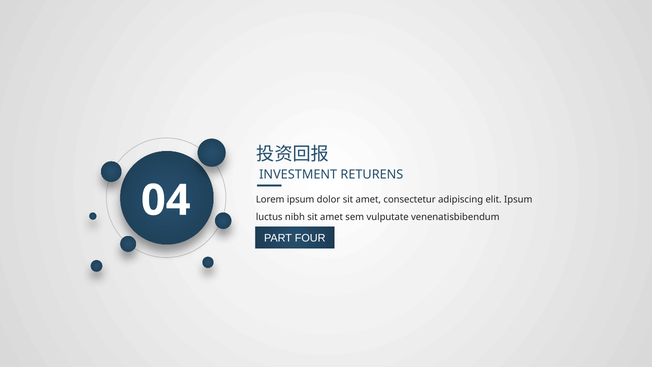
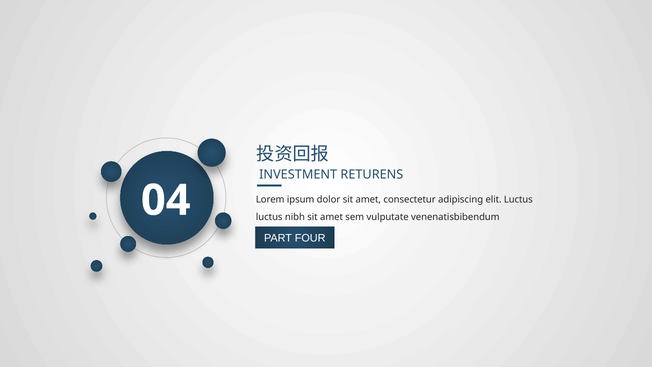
elit Ipsum: Ipsum -> Luctus (518, 200)
